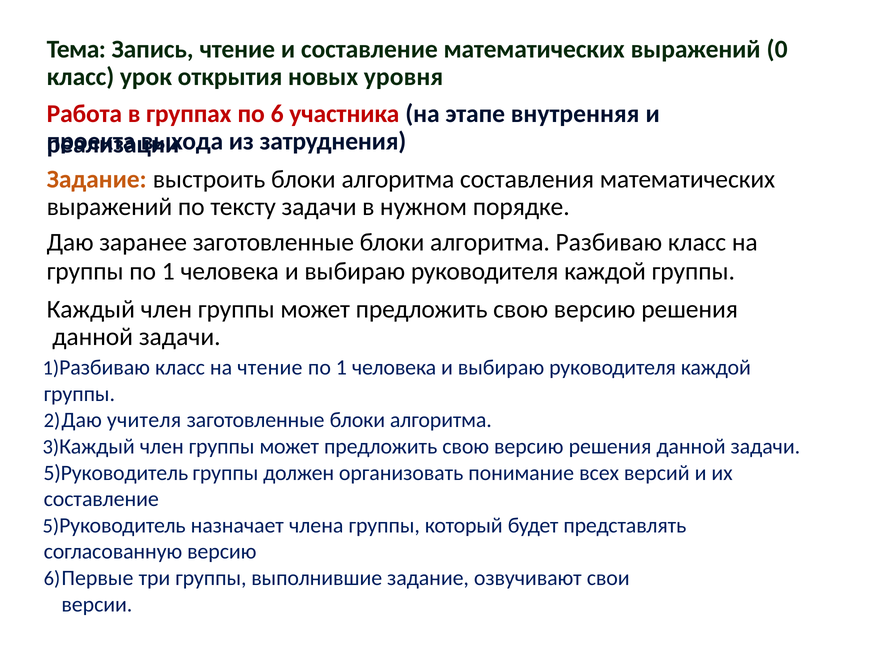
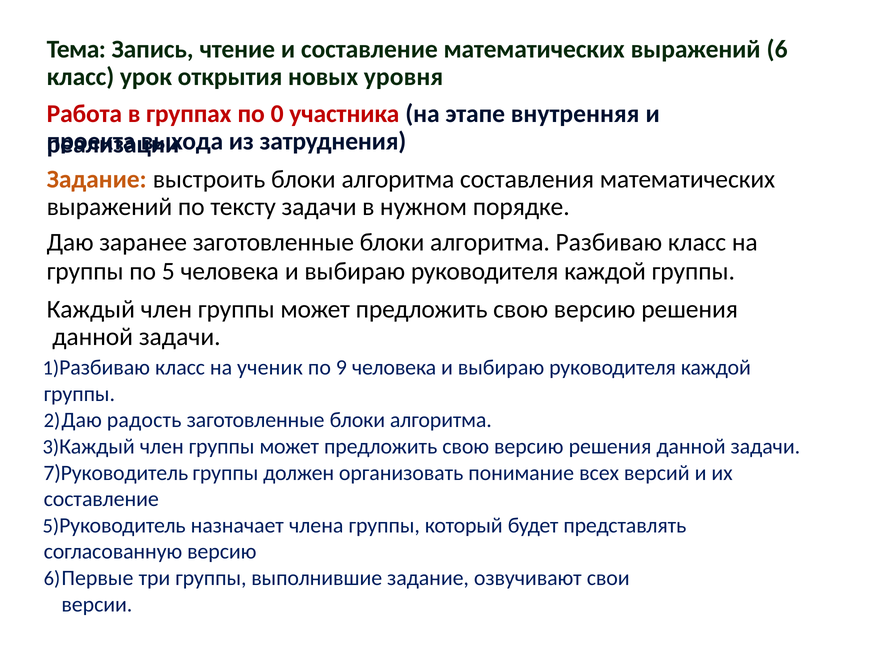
0: 0 -> 6 (777, 49)
6: 6 -> 0 (277, 114)
группы по 1: 1 -> 5 (168, 271)
на чтение: чтение -> ученик (270, 367)
1: 1 -> 9 (341, 367)
учителя: учителя -> радость (144, 420)
5)Руководитель: 5)Руководитель -> 7)Руководитель (116, 473)
